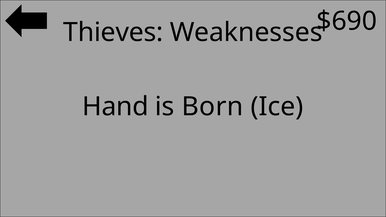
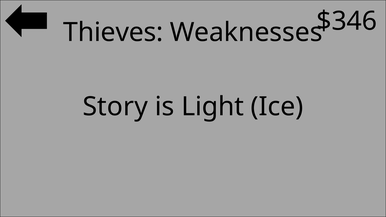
$690: $690 -> $346 (347, 21)
Hand: Hand -> Story (115, 107)
Born: Born -> Light (213, 107)
